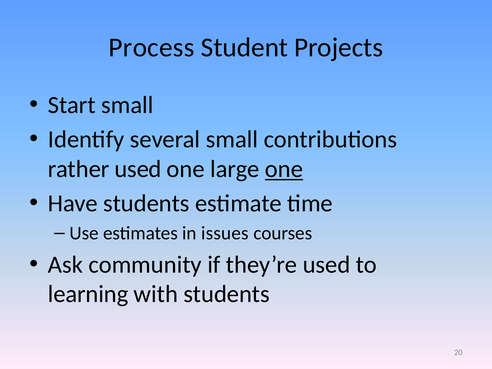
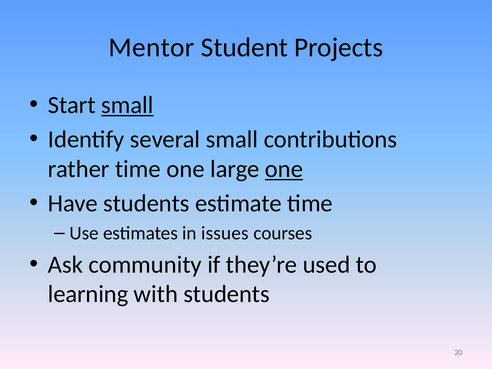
Process: Process -> Mentor (151, 47)
small underline: none -> present (127, 105)
rather used: used -> time (138, 169)
